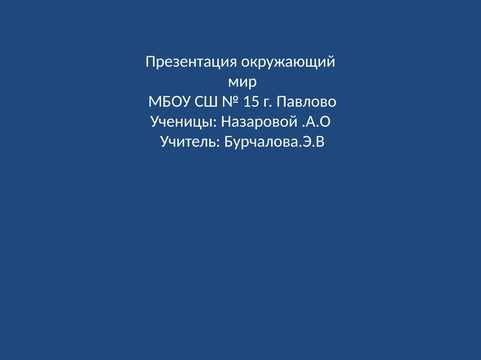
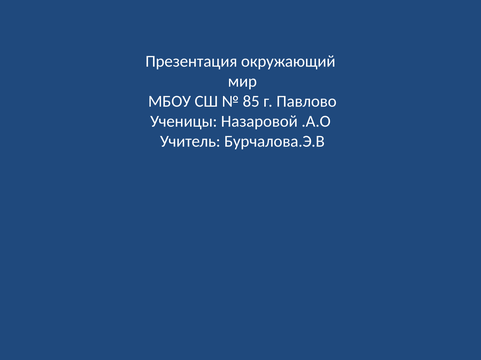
15: 15 -> 85 (251, 101)
